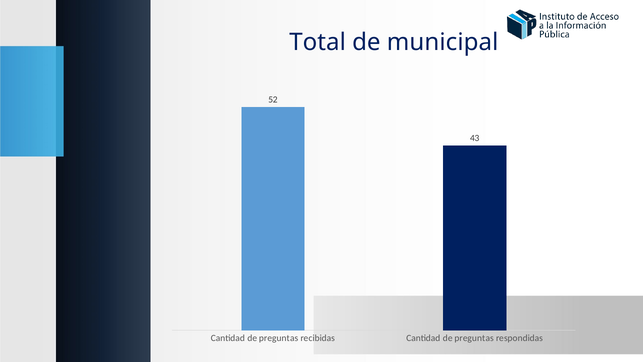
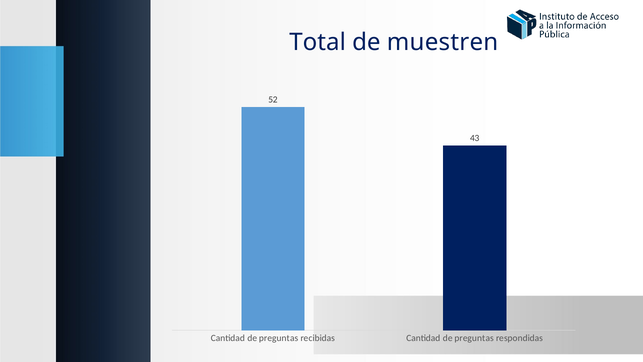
municipal: municipal -> muestren (443, 42)
